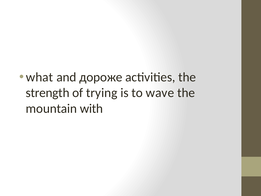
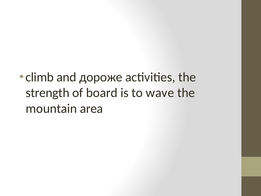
what: what -> climb (40, 77)
trying: trying -> board (102, 93)
with: with -> area (91, 108)
